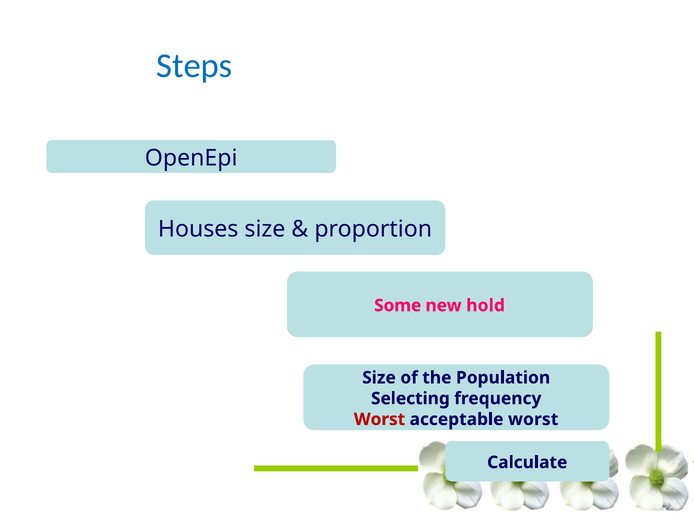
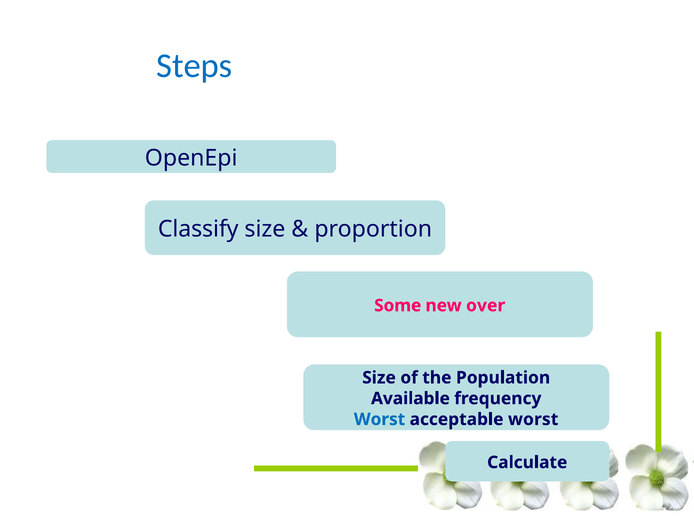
Houses: Houses -> Classify (198, 229)
hold: hold -> over (486, 305)
Selecting: Selecting -> Available (410, 398)
Worst colour: red -> blue (380, 419)
